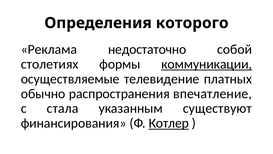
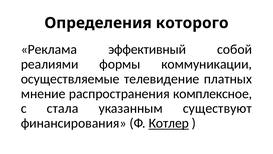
недостаточно: недостаточно -> эффективный (147, 49)
столетиях: столетиях -> реалиями (50, 64)
коммуникации underline: present -> none (207, 64)
обычно: обычно -> мнение (43, 93)
впечатление: впечатление -> комплексное (213, 93)
